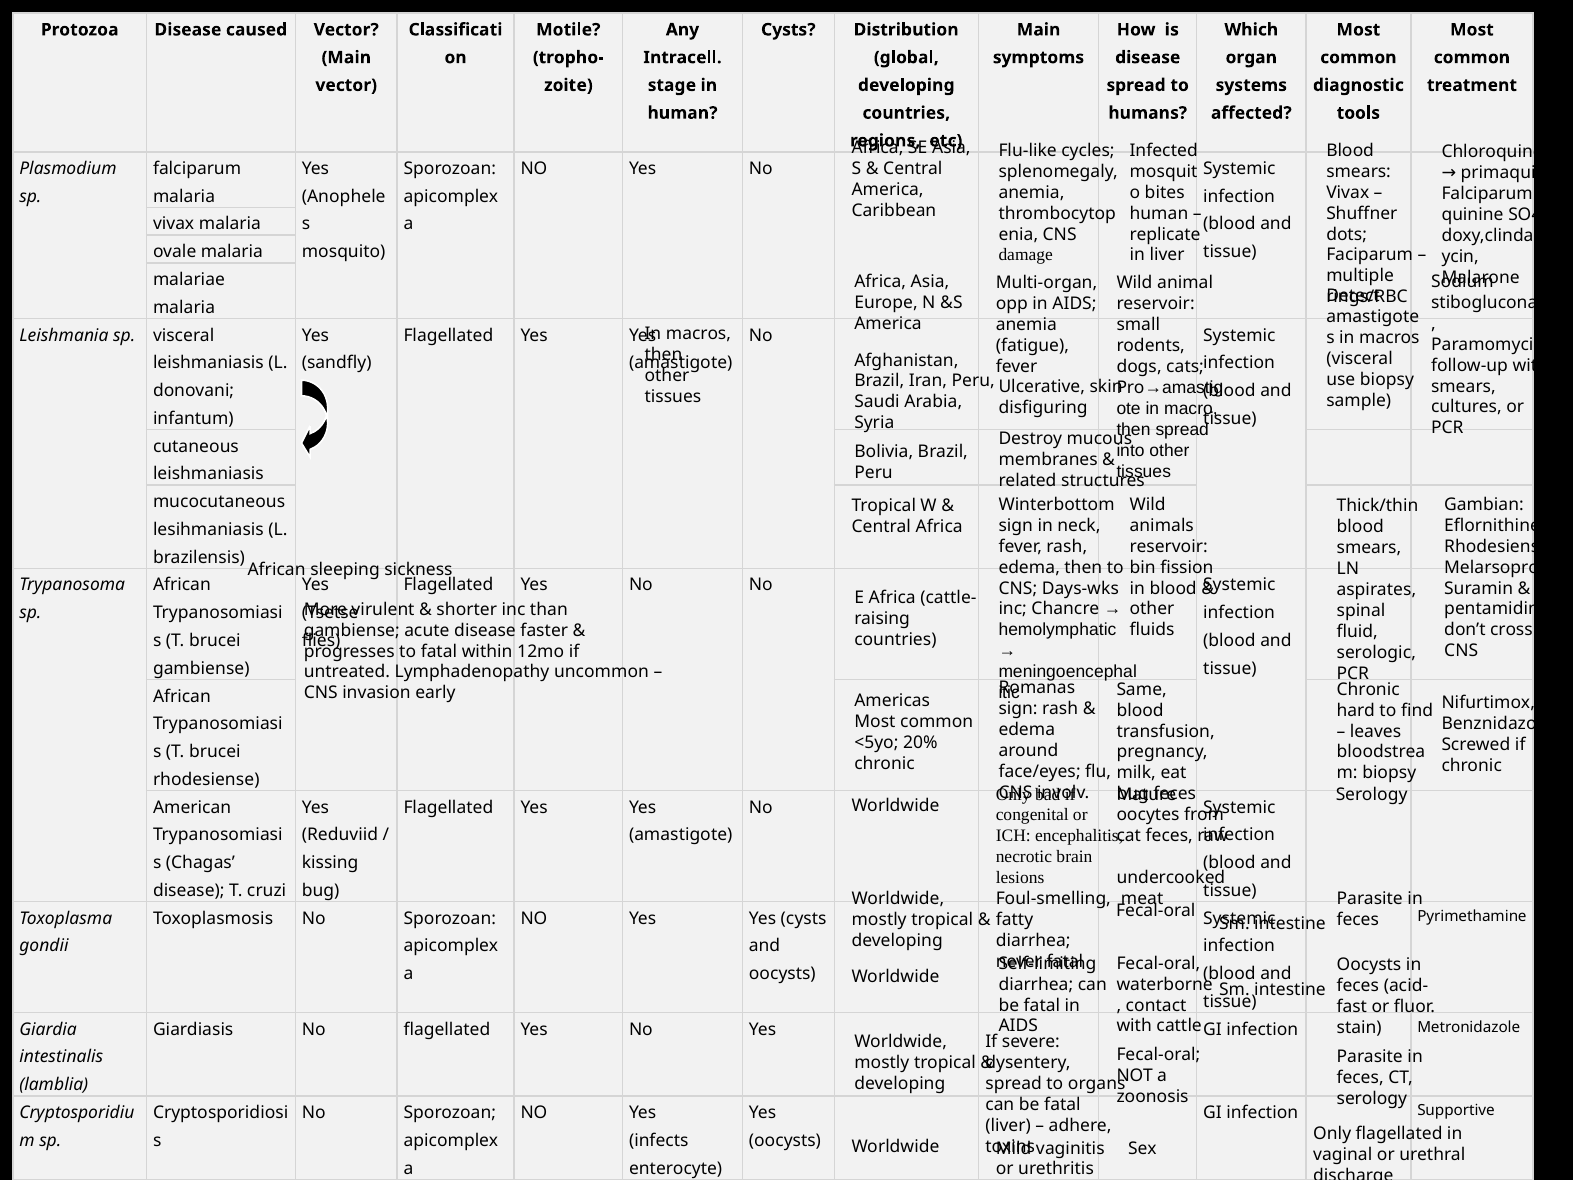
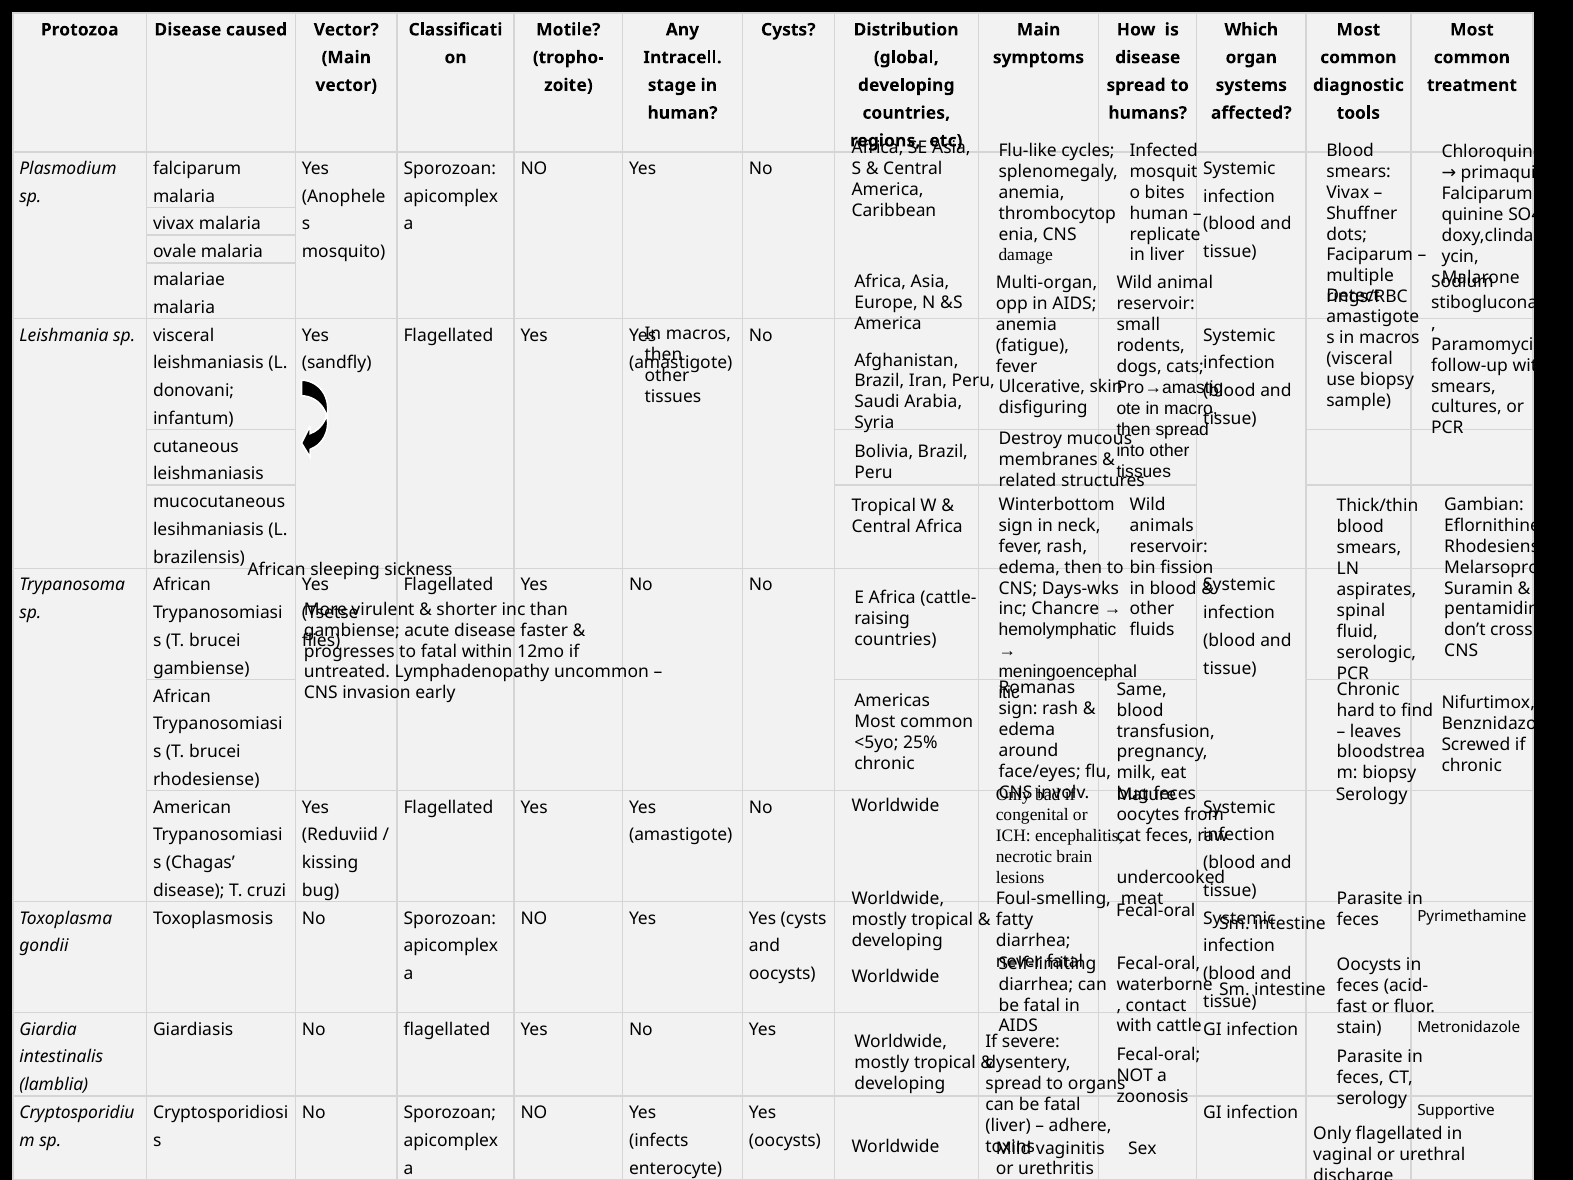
20%: 20% -> 25% (920, 743)
